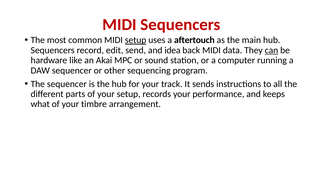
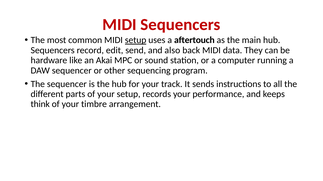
idea: idea -> also (172, 50)
can underline: present -> none (271, 50)
what: what -> think (40, 105)
